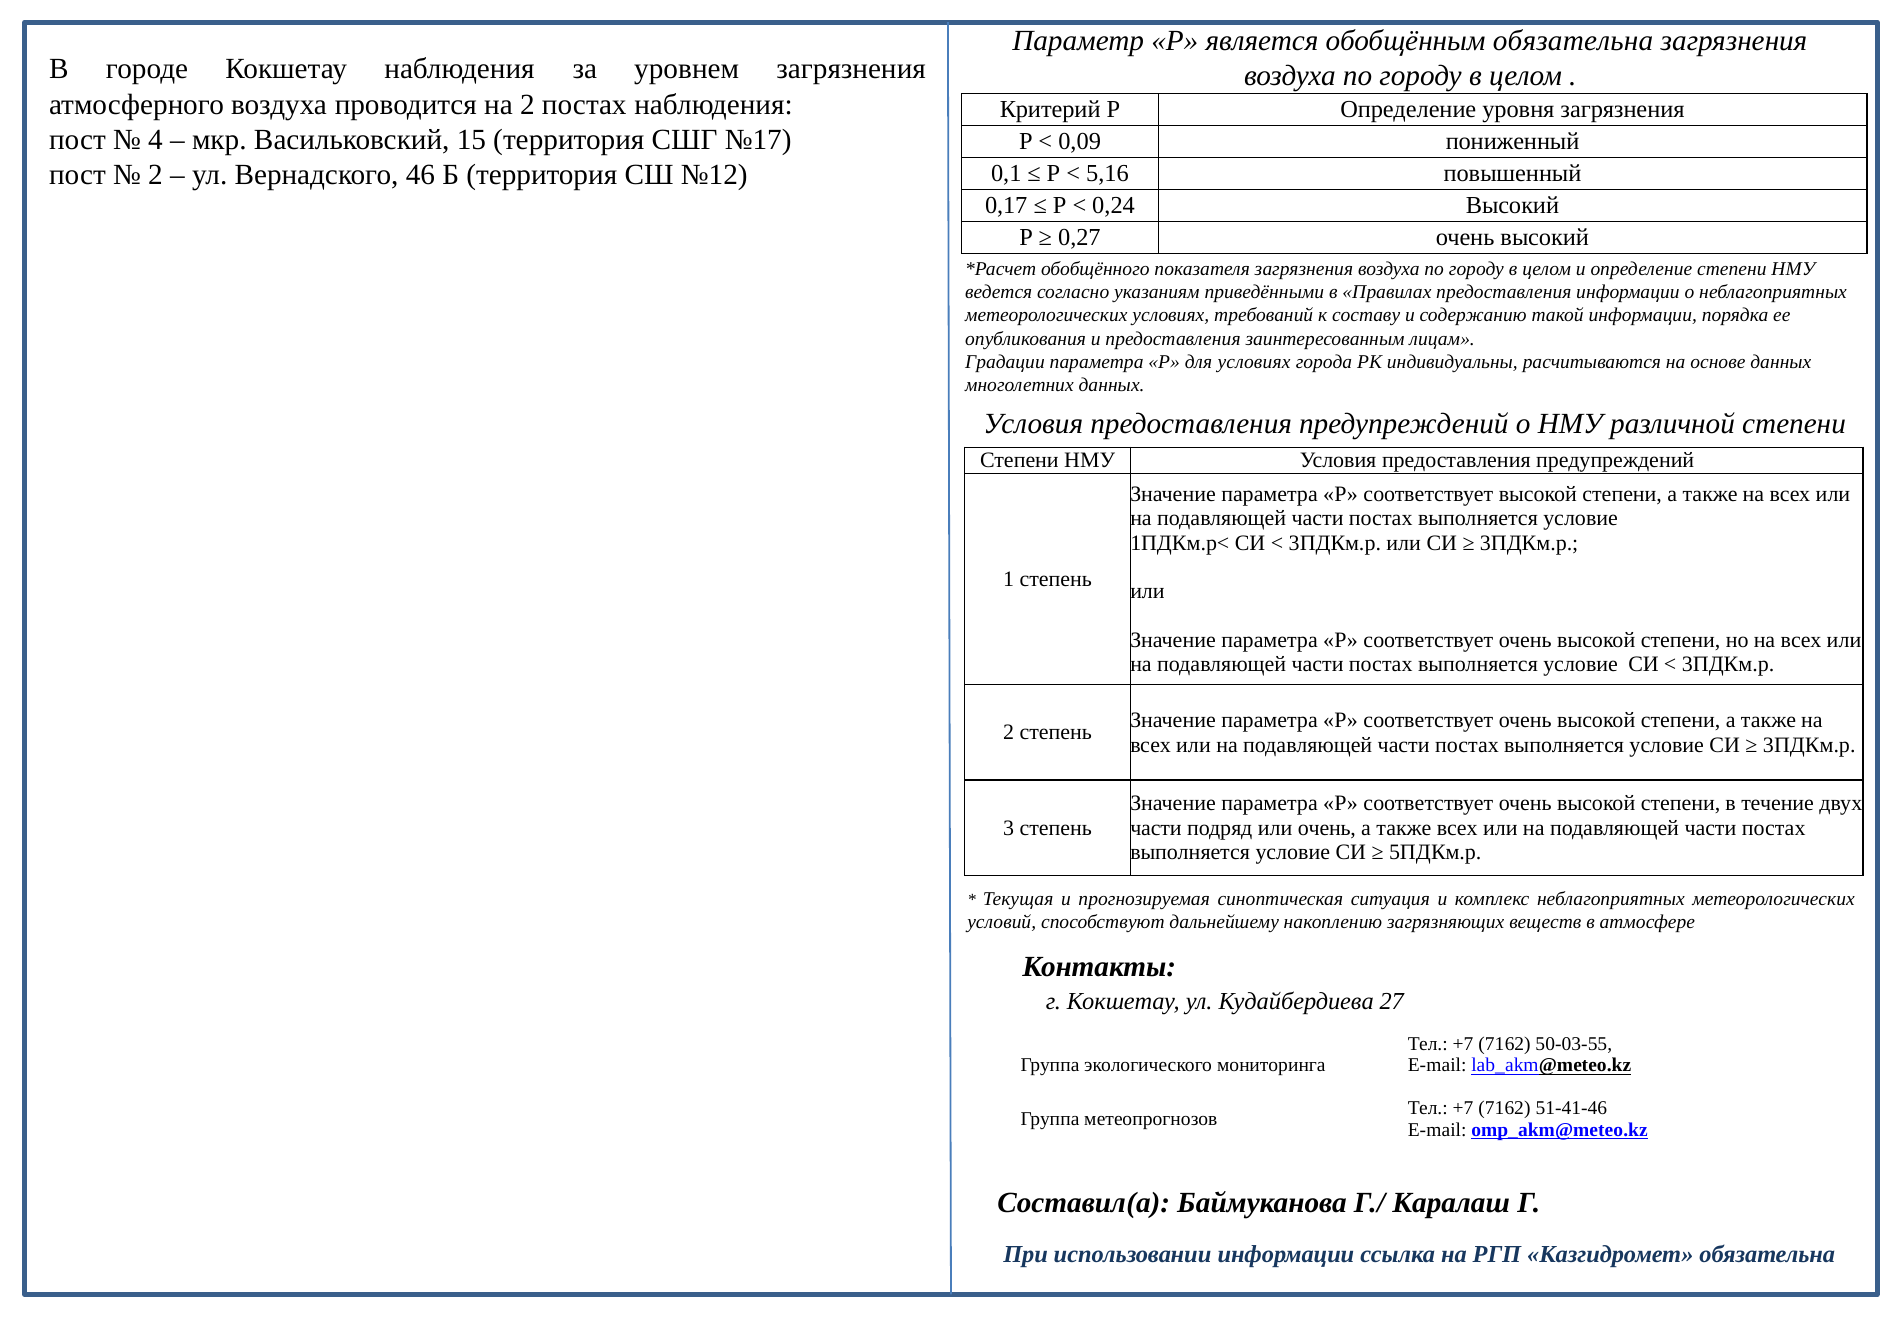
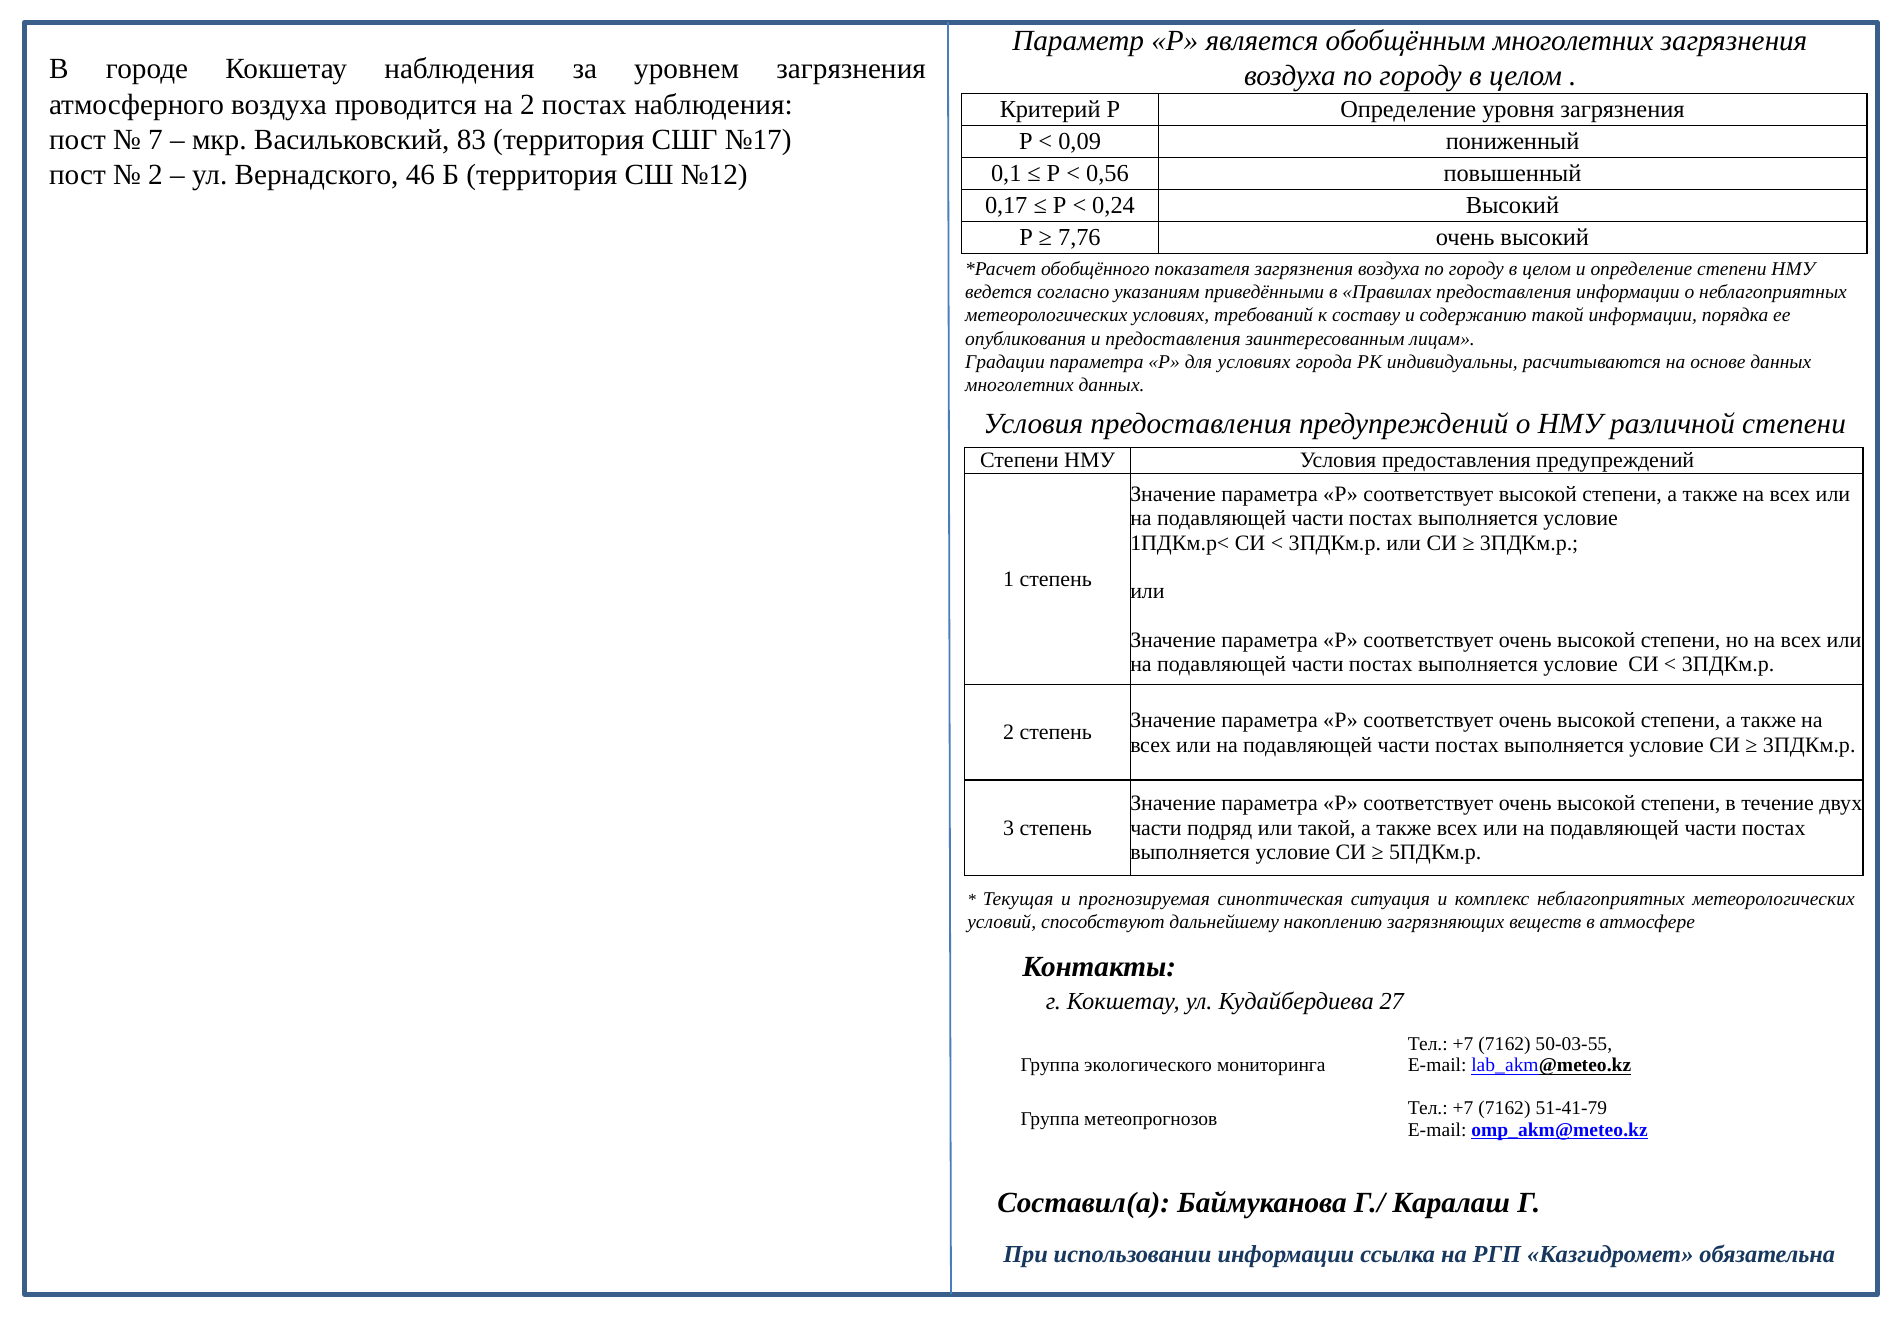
обобщённым обязательна: обязательна -> многолетних (1573, 41)
4: 4 -> 7 (156, 140)
15: 15 -> 83 (471, 140)
5,16: 5,16 -> 0,56 (1108, 173)
0,27: 0,27 -> 7,76 (1079, 237)
или очень: очень -> такой (1327, 828)
51-41-46: 51-41-46 -> 51-41-79 (1571, 1108)
